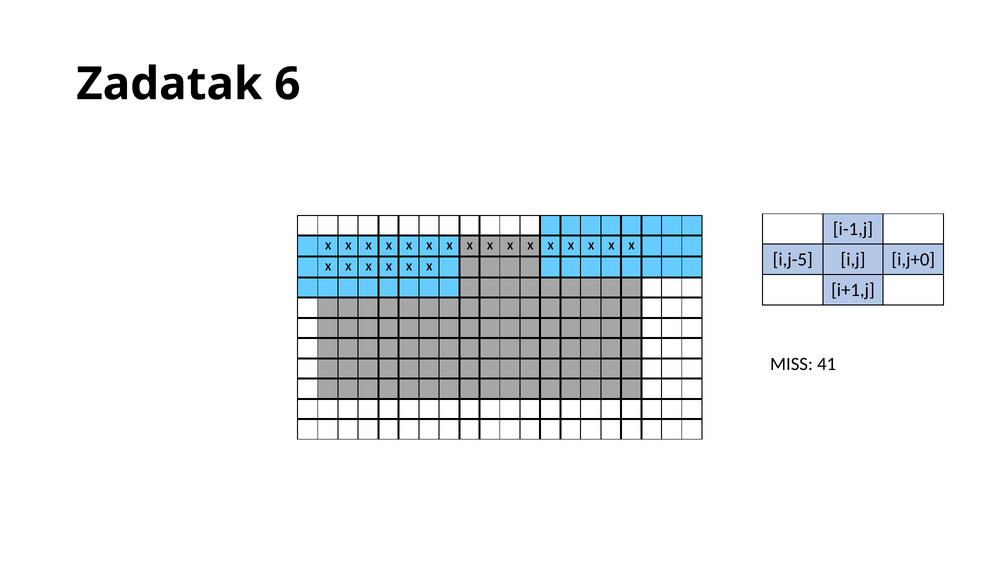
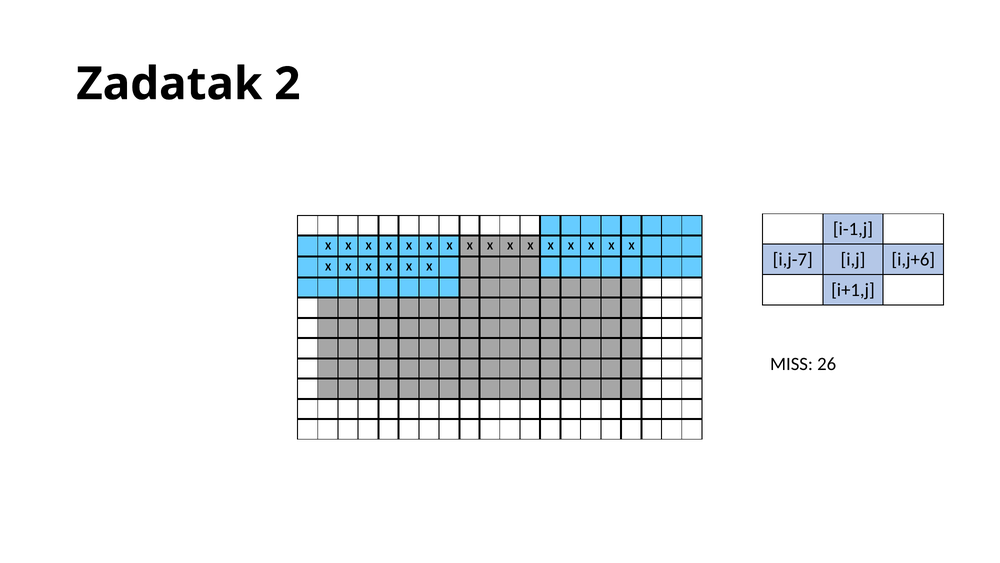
6: 6 -> 2 (287, 84)
i,j-5: i,j-5 -> i,j-7 (793, 259)
i,j+0: i,j+0 -> i,j+6 (913, 259)
41: 41 -> 26 (827, 364)
